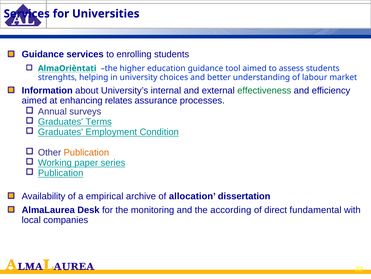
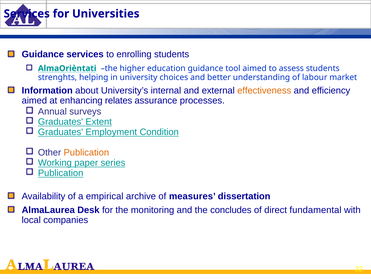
effectiveness colour: green -> orange (264, 90)
Terms: Terms -> Extent (99, 122)
allocation: allocation -> measures (192, 196)
according: according -> concludes (231, 209)
